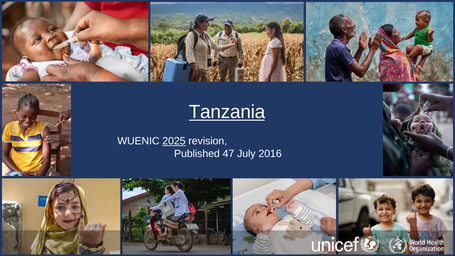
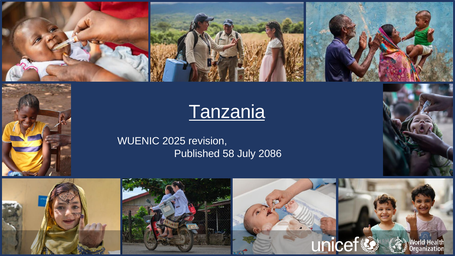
2025 underline: present -> none (174, 141)
47: 47 -> 58 (228, 154)
2016: 2016 -> 2086 (270, 154)
